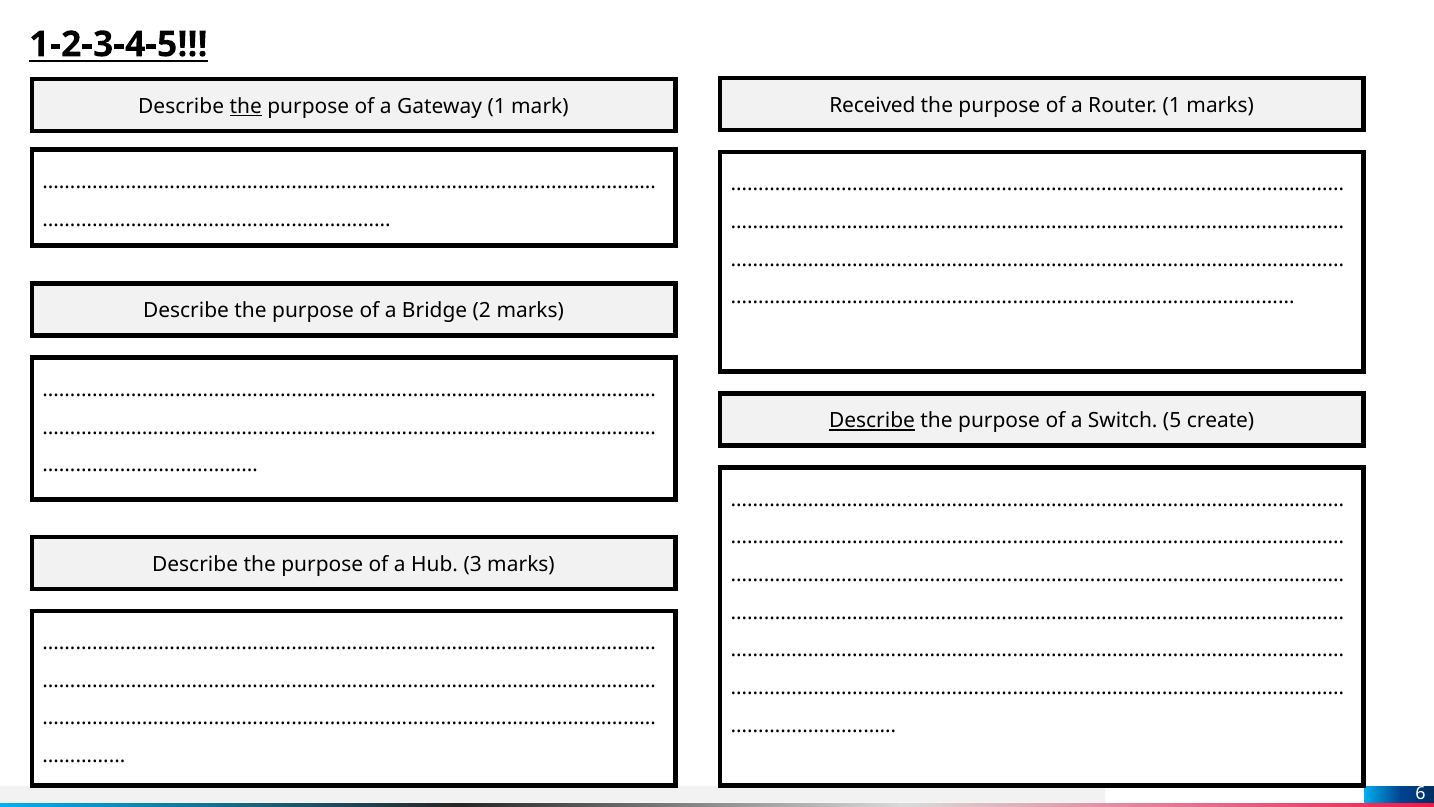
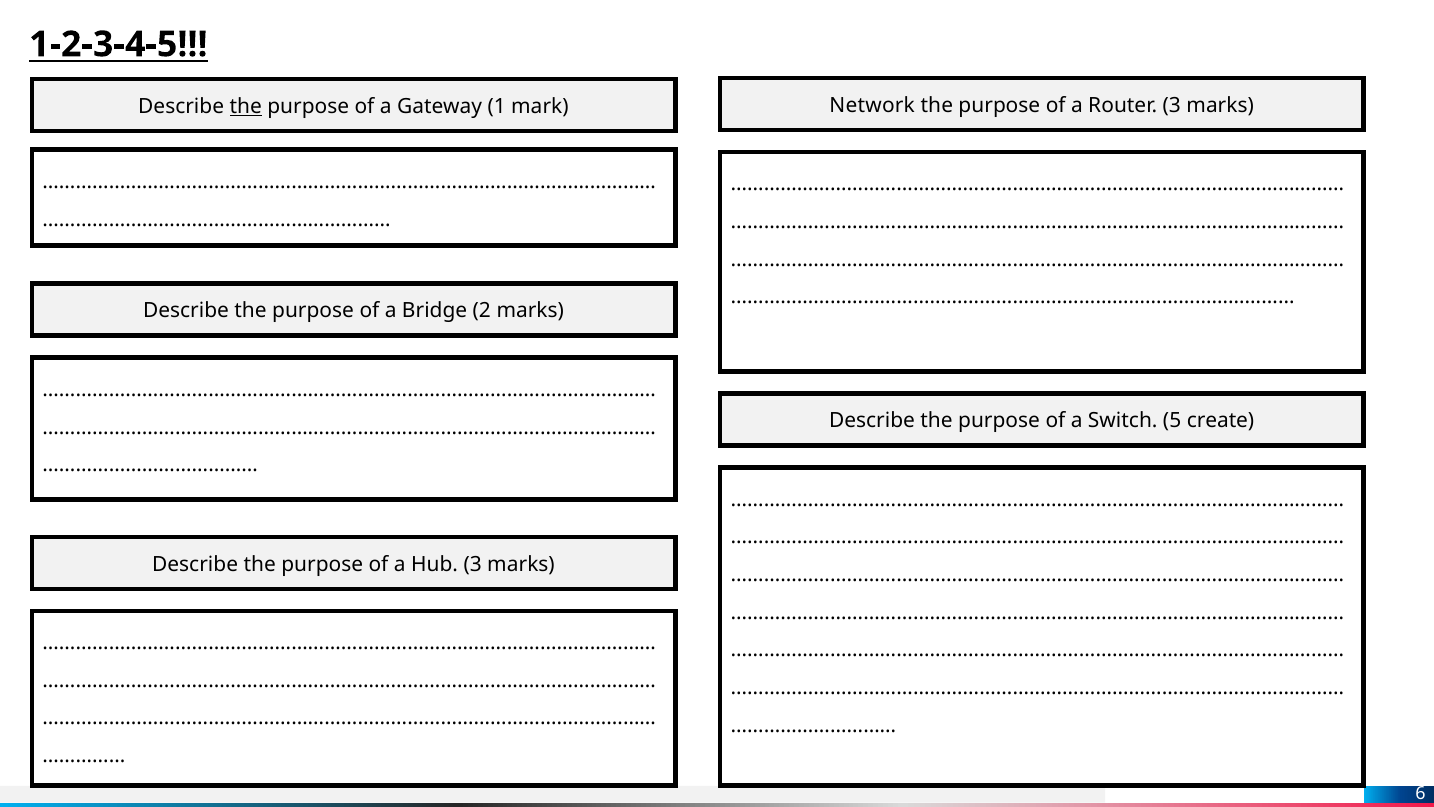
Received: Received -> Network (872, 105)
Router 1: 1 -> 3 (1172, 105)
Describe underline: present -> none (872, 421)
